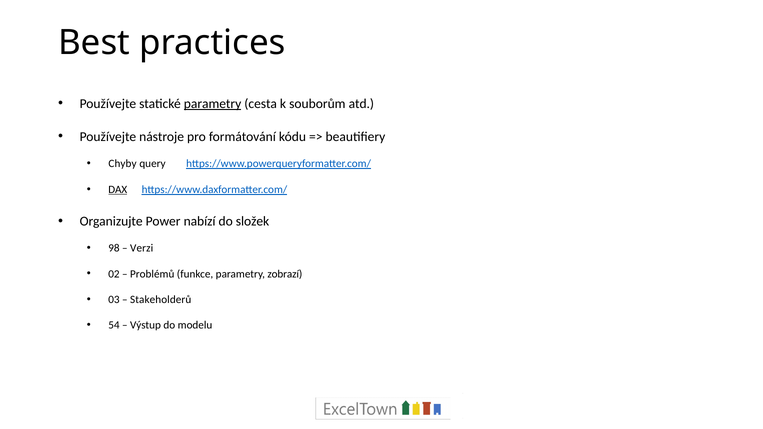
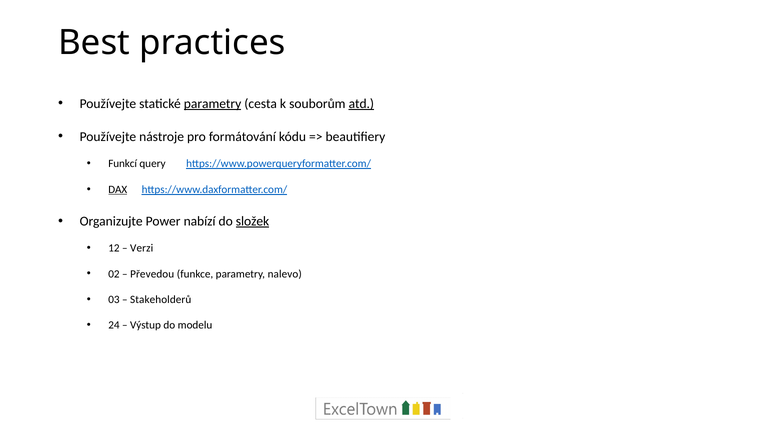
atd underline: none -> present (361, 104)
Chyby: Chyby -> Funkcí (123, 164)
složek underline: none -> present (253, 221)
98: 98 -> 12 (114, 248)
Problémů: Problémů -> Převedou (152, 274)
zobrazí: zobrazí -> nalevo (285, 274)
54: 54 -> 24 (114, 325)
